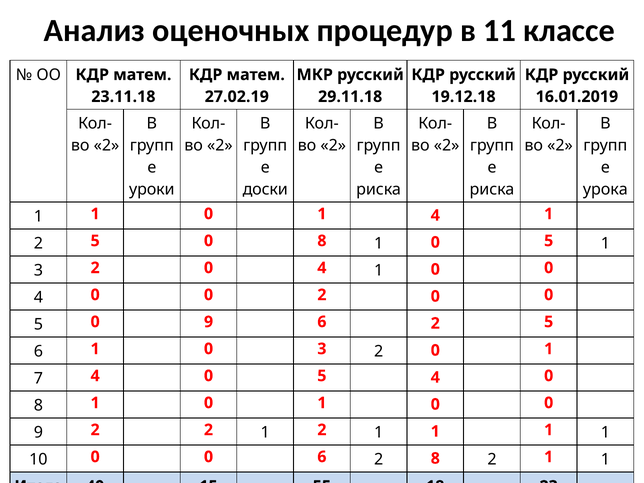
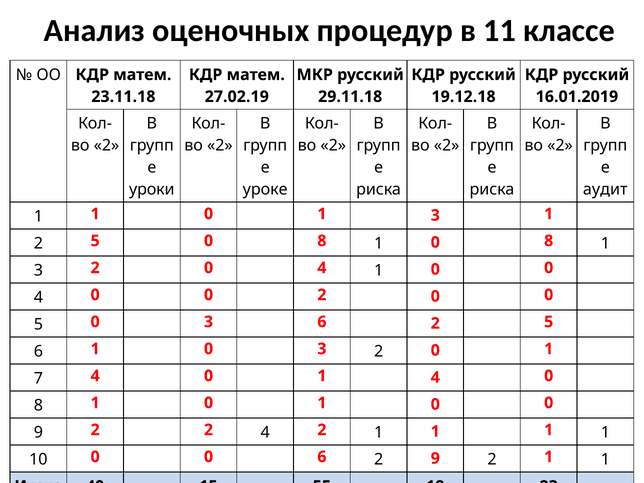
доски: доски -> уроке (265, 189)
урока: урока -> аудит (605, 189)
0 1 4: 4 -> 3 (435, 215)
1 0 5: 5 -> 8 (549, 241)
5 0 9: 9 -> 3 (209, 322)
4 0 5: 5 -> 1 (322, 376)
2 2 1: 1 -> 4 (265, 432)
2 8: 8 -> 9 (435, 458)
